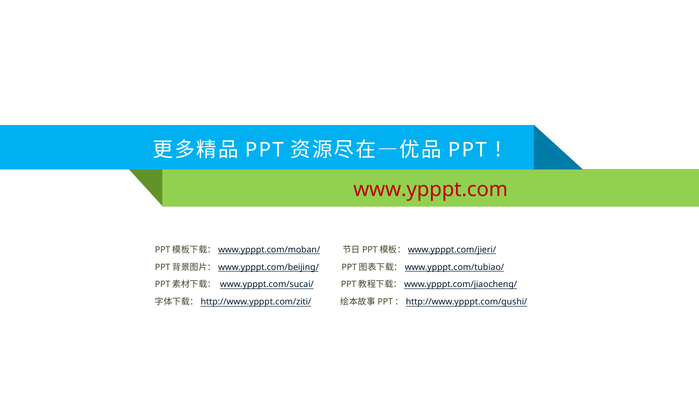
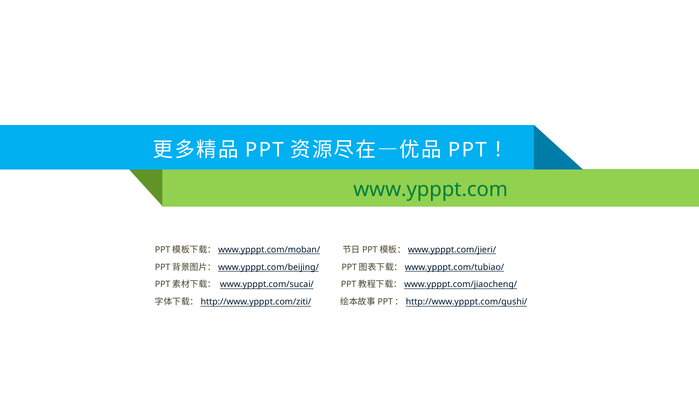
www.ypppt.com colour: red -> green (431, 189)
